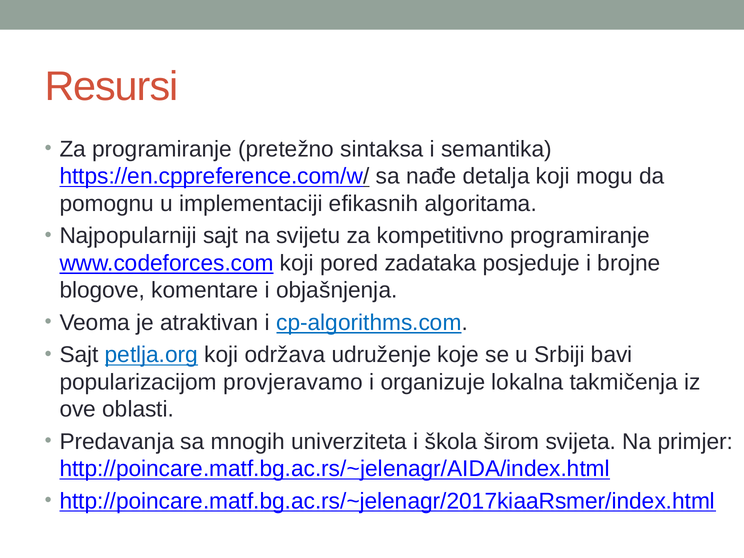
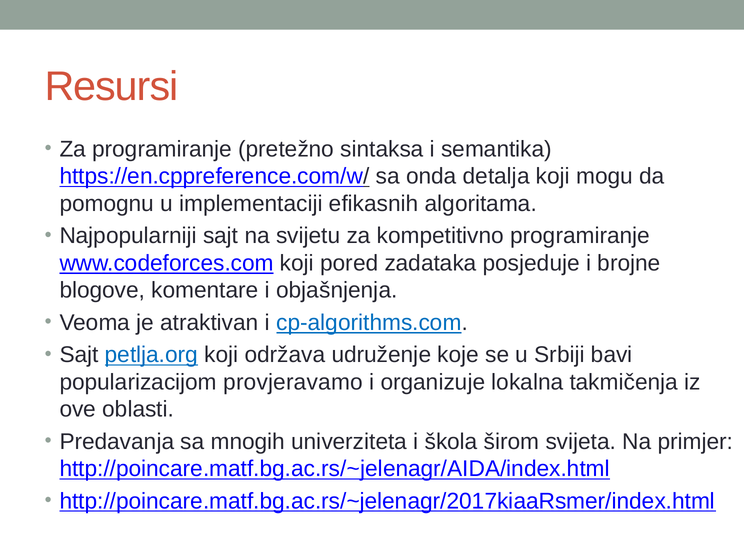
nađe: nađe -> onda (431, 176)
